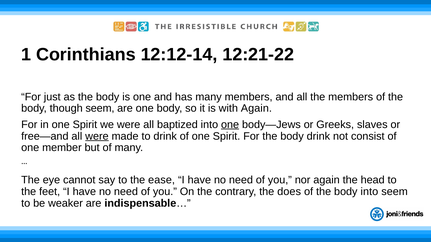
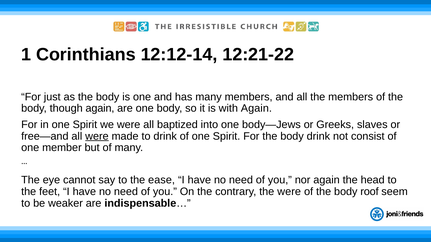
though seem: seem -> again (100, 109)
one underline: present -> none (230, 125)
the does: does -> were (289, 192)
body into: into -> roof (369, 192)
